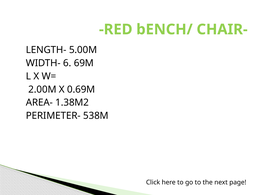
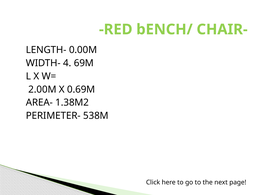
5.00M: 5.00M -> 0.00M (83, 50)
6: 6 -> 4 (67, 63)
